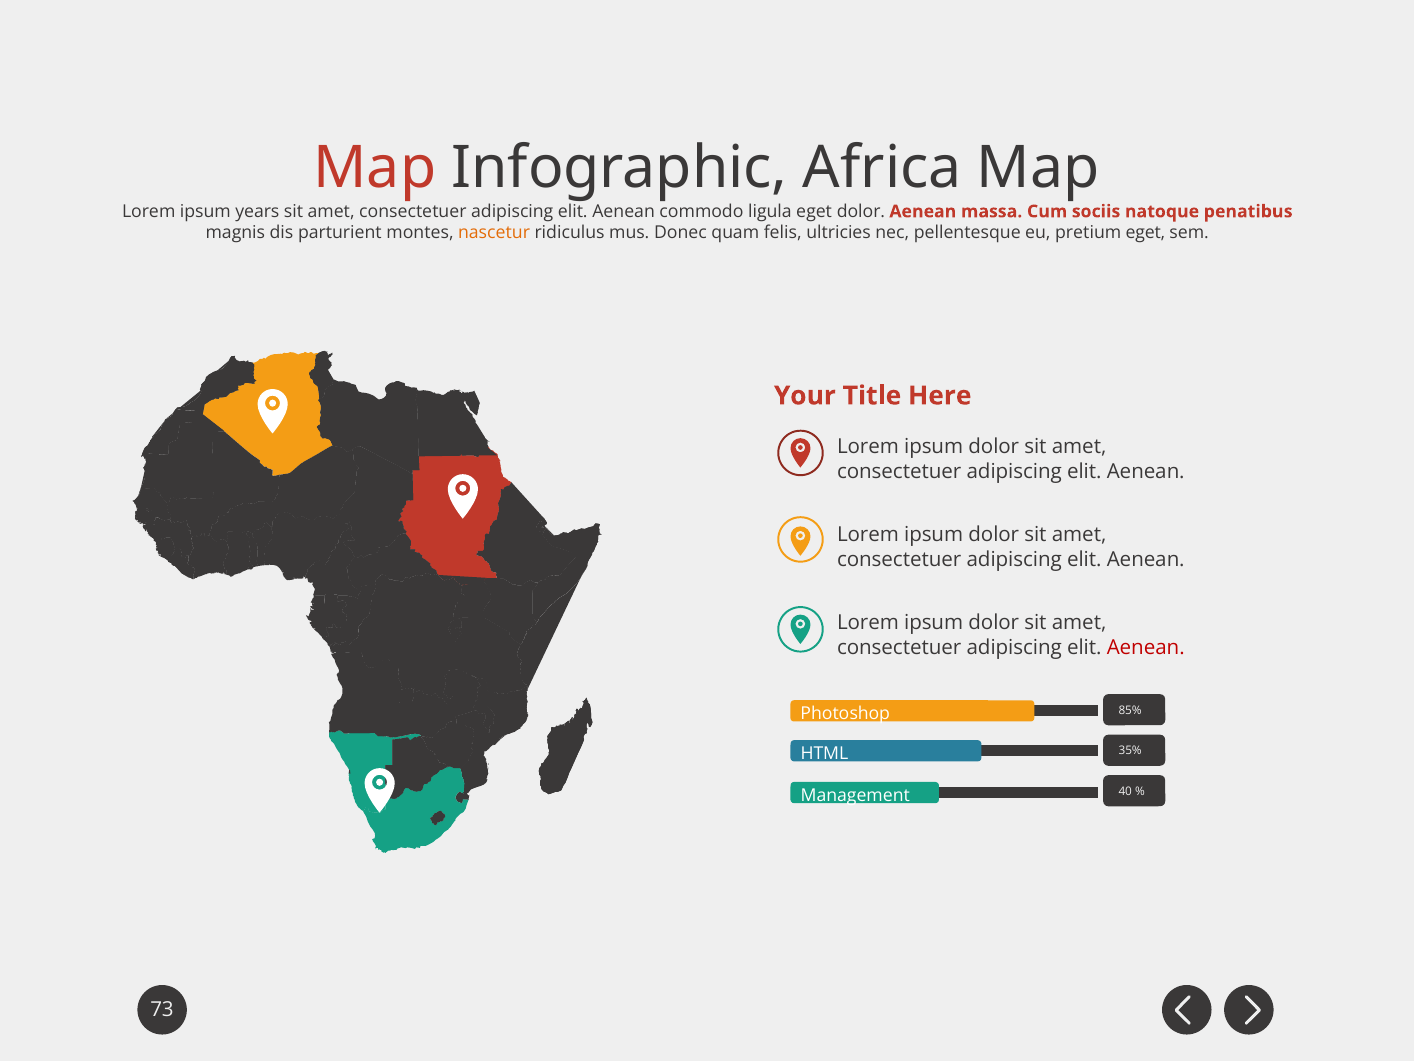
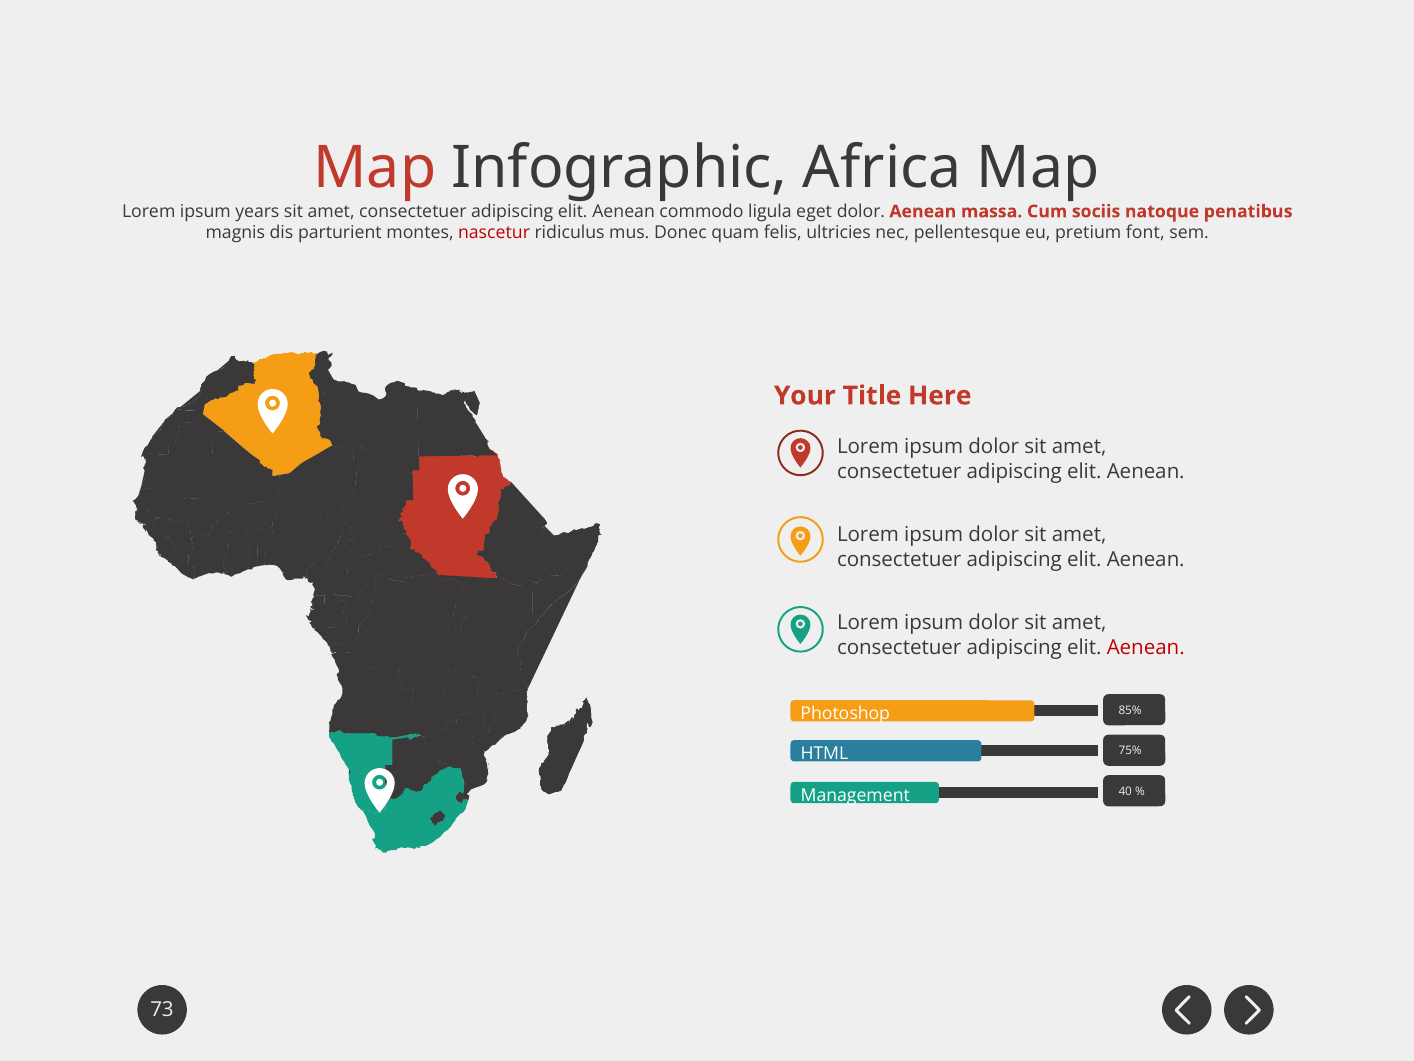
nascetur colour: orange -> red (494, 233)
pretium eget: eget -> font (1145, 233)
35%: 35% -> 75% (1130, 751)
